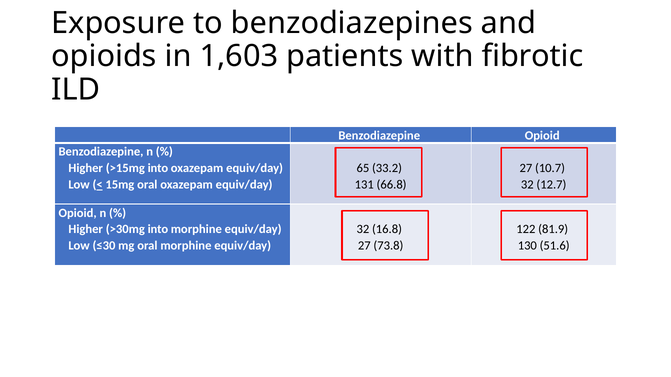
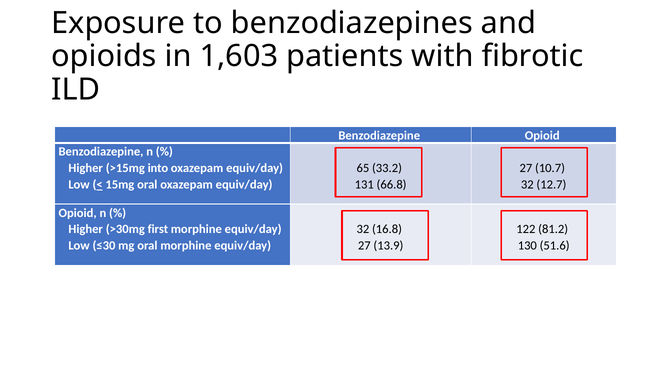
>30mg into: into -> first (158, 230)
81.9: 81.9 -> 81.2 (553, 230)
73.8: 73.8 -> 13.9 (388, 246)
